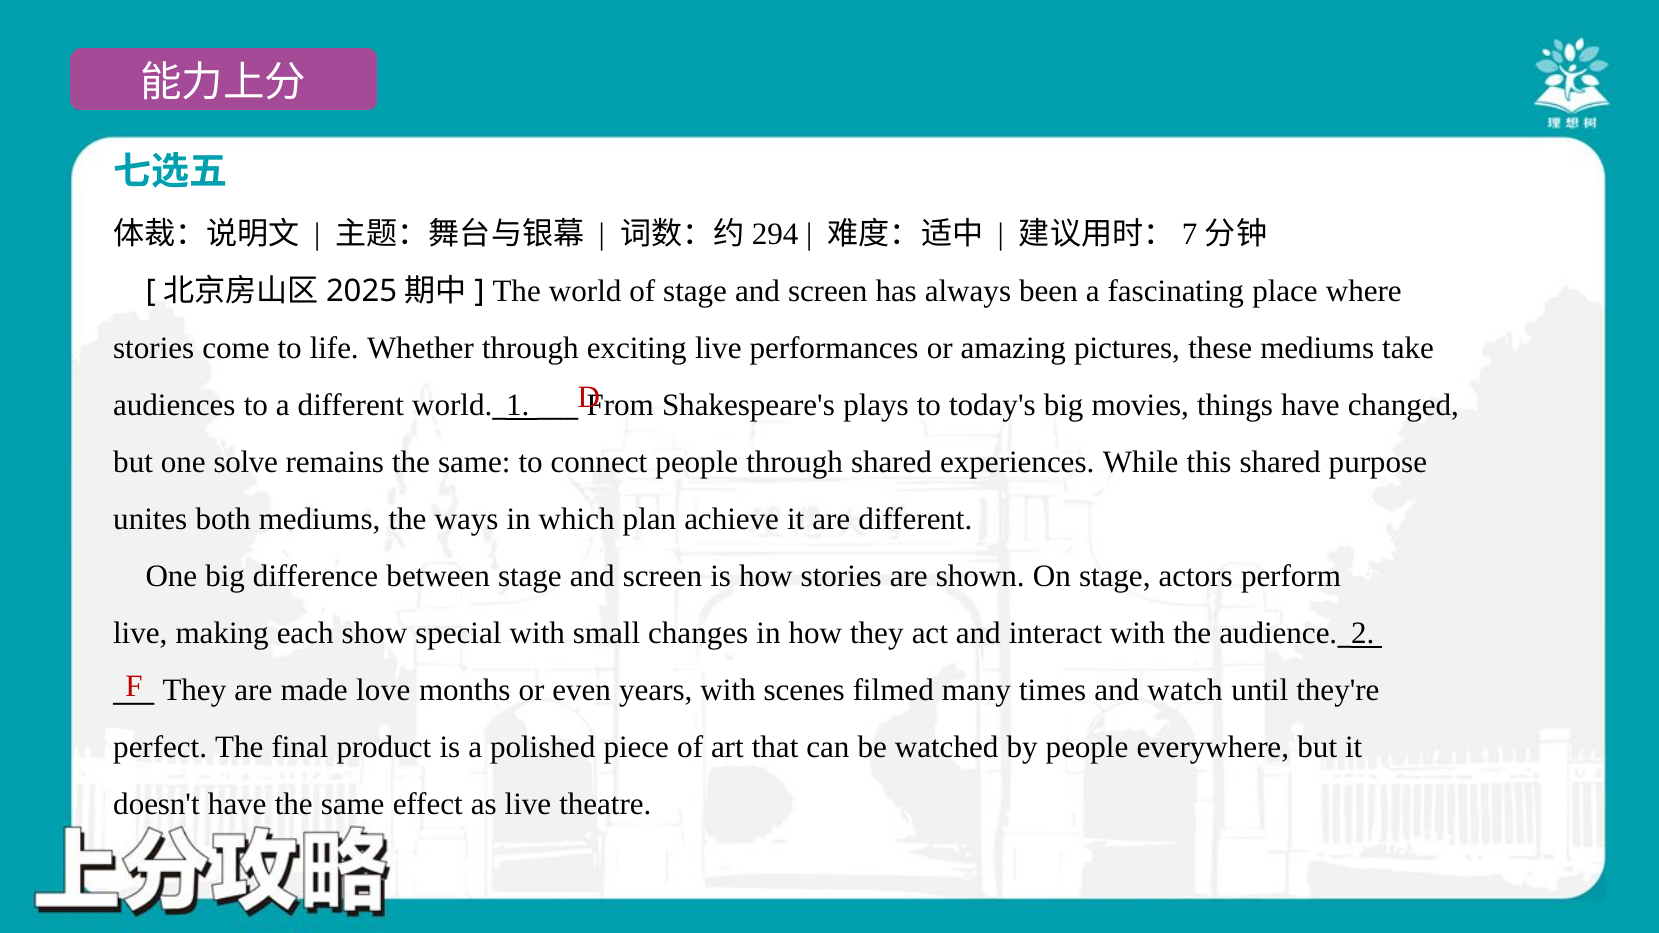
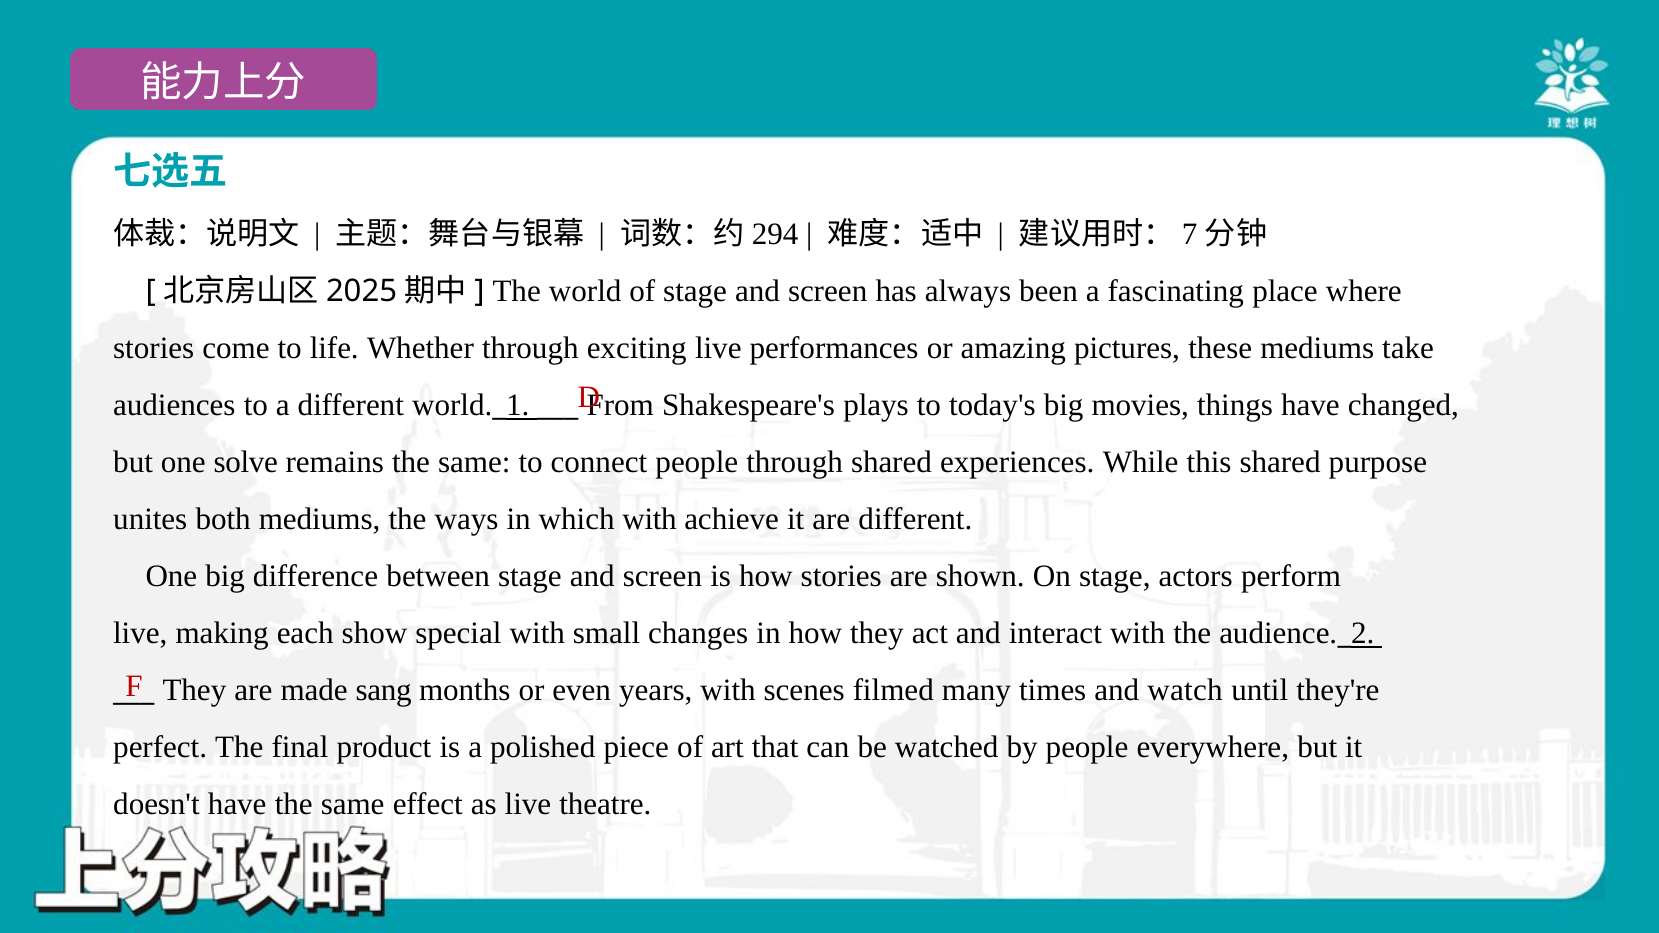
which plan: plan -> with (650, 519)
love: love -> sang (384, 690)
